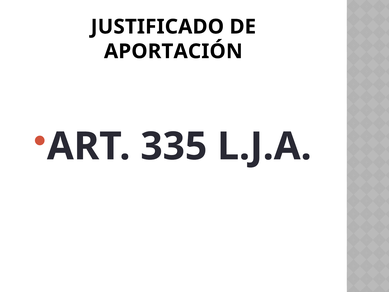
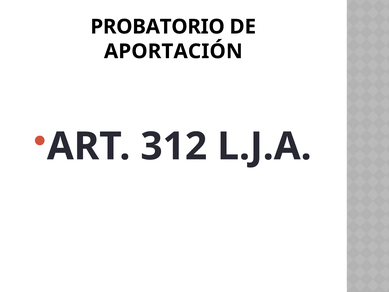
JUSTIFICADO: JUSTIFICADO -> PROBATORIO (158, 27)
335: 335 -> 312 (174, 146)
